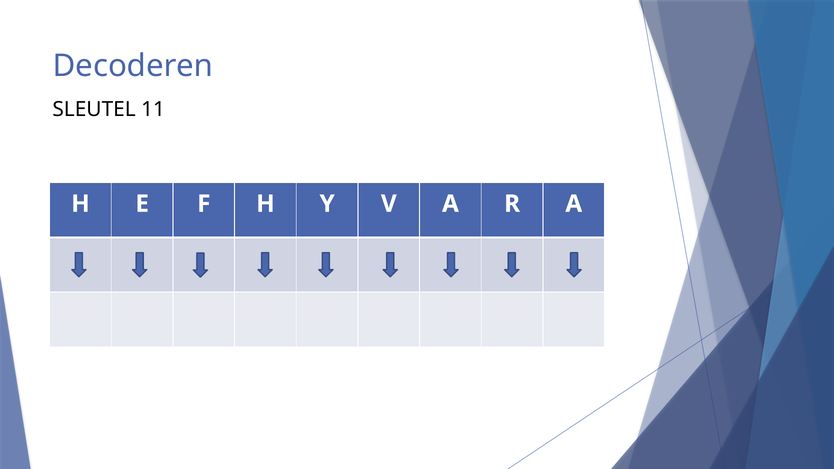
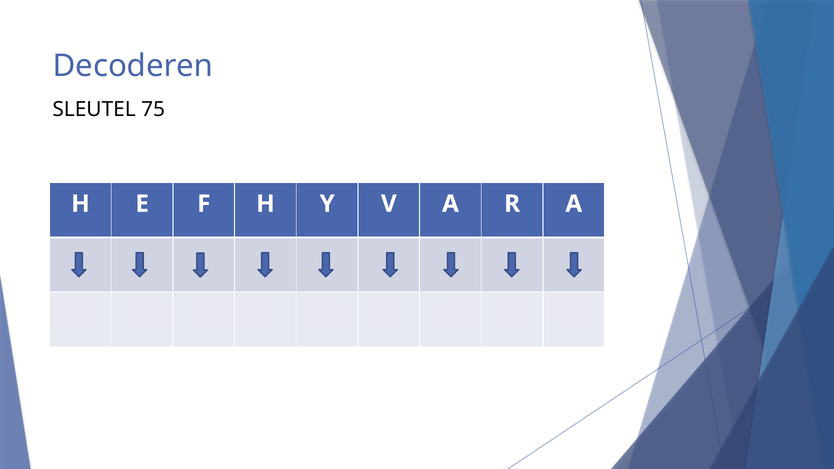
11: 11 -> 75 (153, 109)
